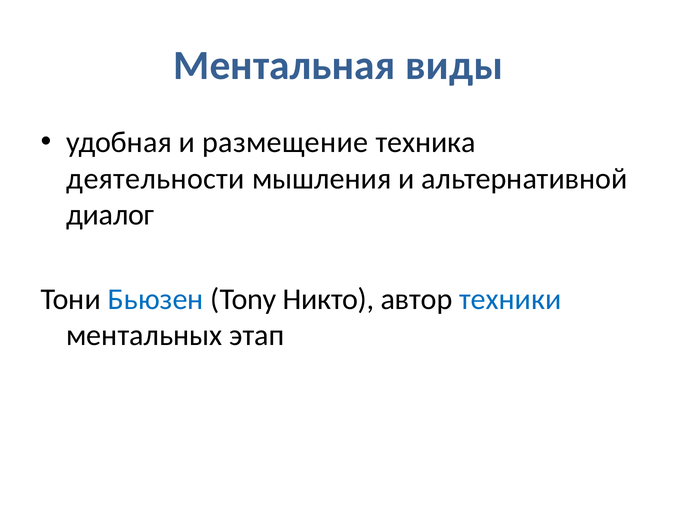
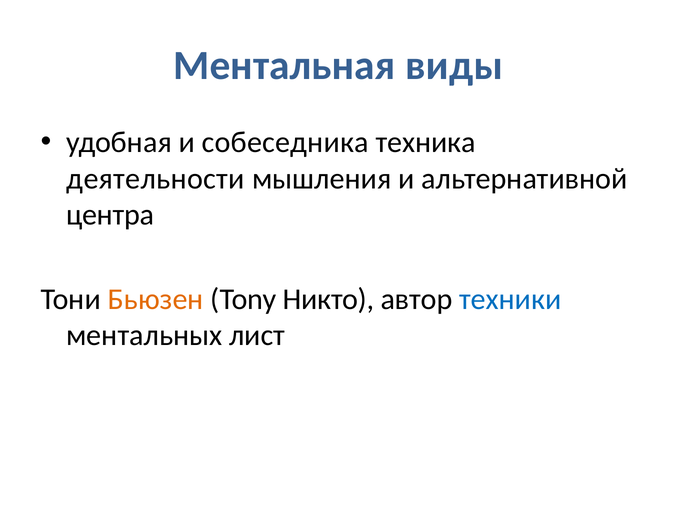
размещение: размещение -> собеседника (285, 142)
диалог: диалог -> центра (110, 215)
Бьюзен colour: blue -> orange (156, 299)
этап: этап -> лист (257, 335)
